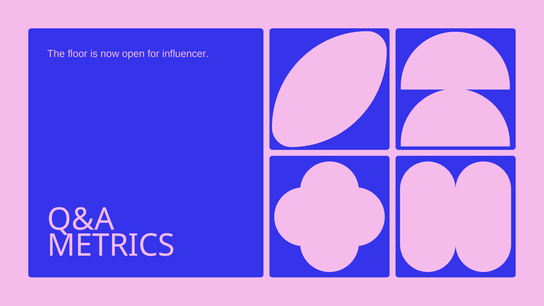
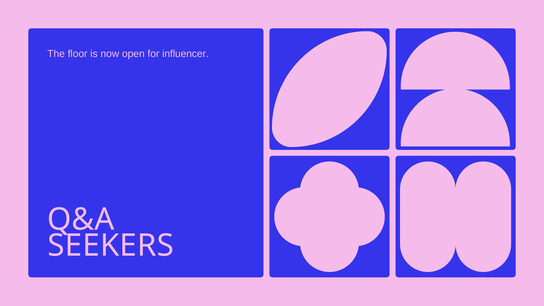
METRICS: METRICS -> SEEKERS (111, 246)
